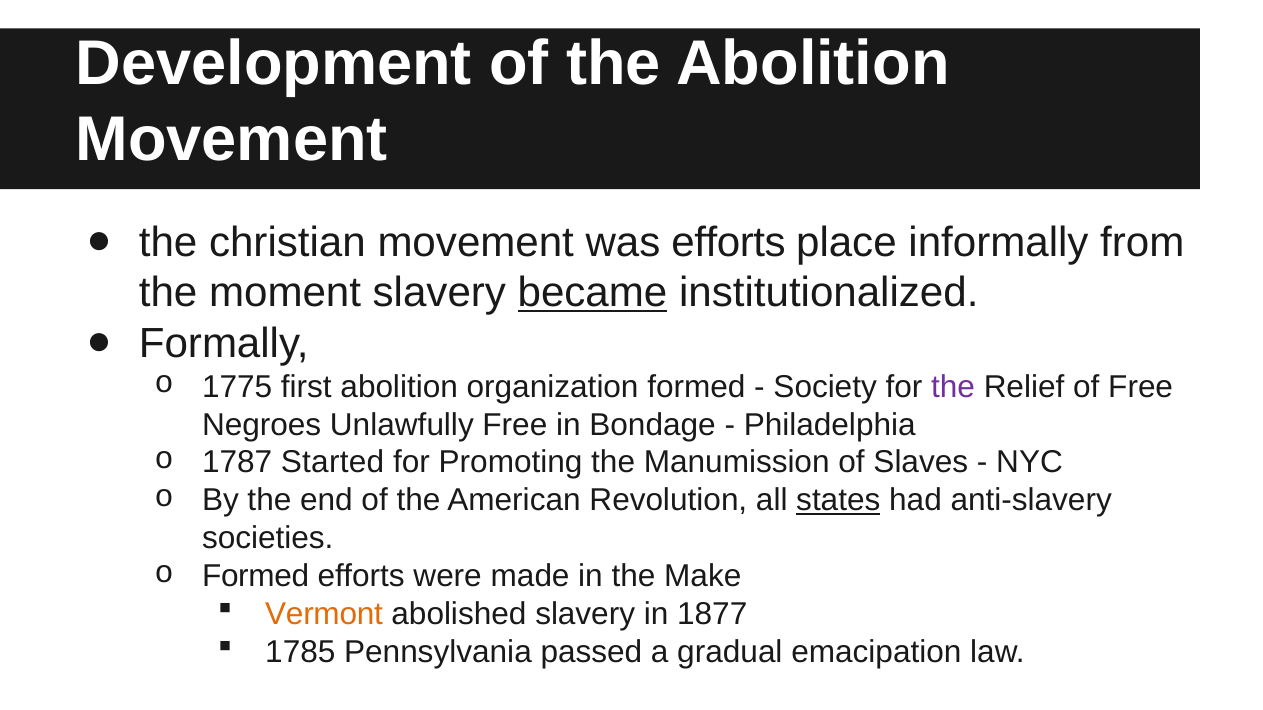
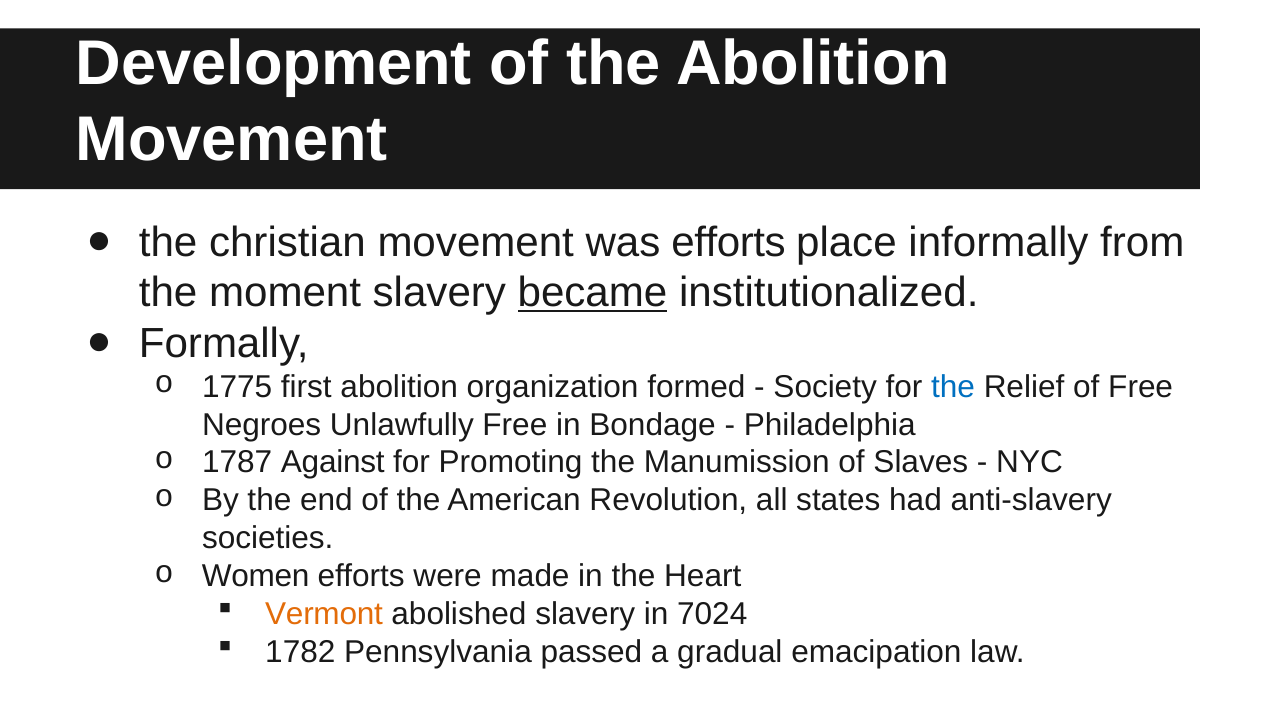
the colour: purple -> blue (953, 387)
Started: Started -> Against (333, 463)
states underline: present -> none (838, 501)
Formed: Formed -> Women (256, 577)
Make: Make -> Heart (703, 577)
1877: 1877 -> 7024 (712, 614)
1785: 1785 -> 1782 (300, 652)
